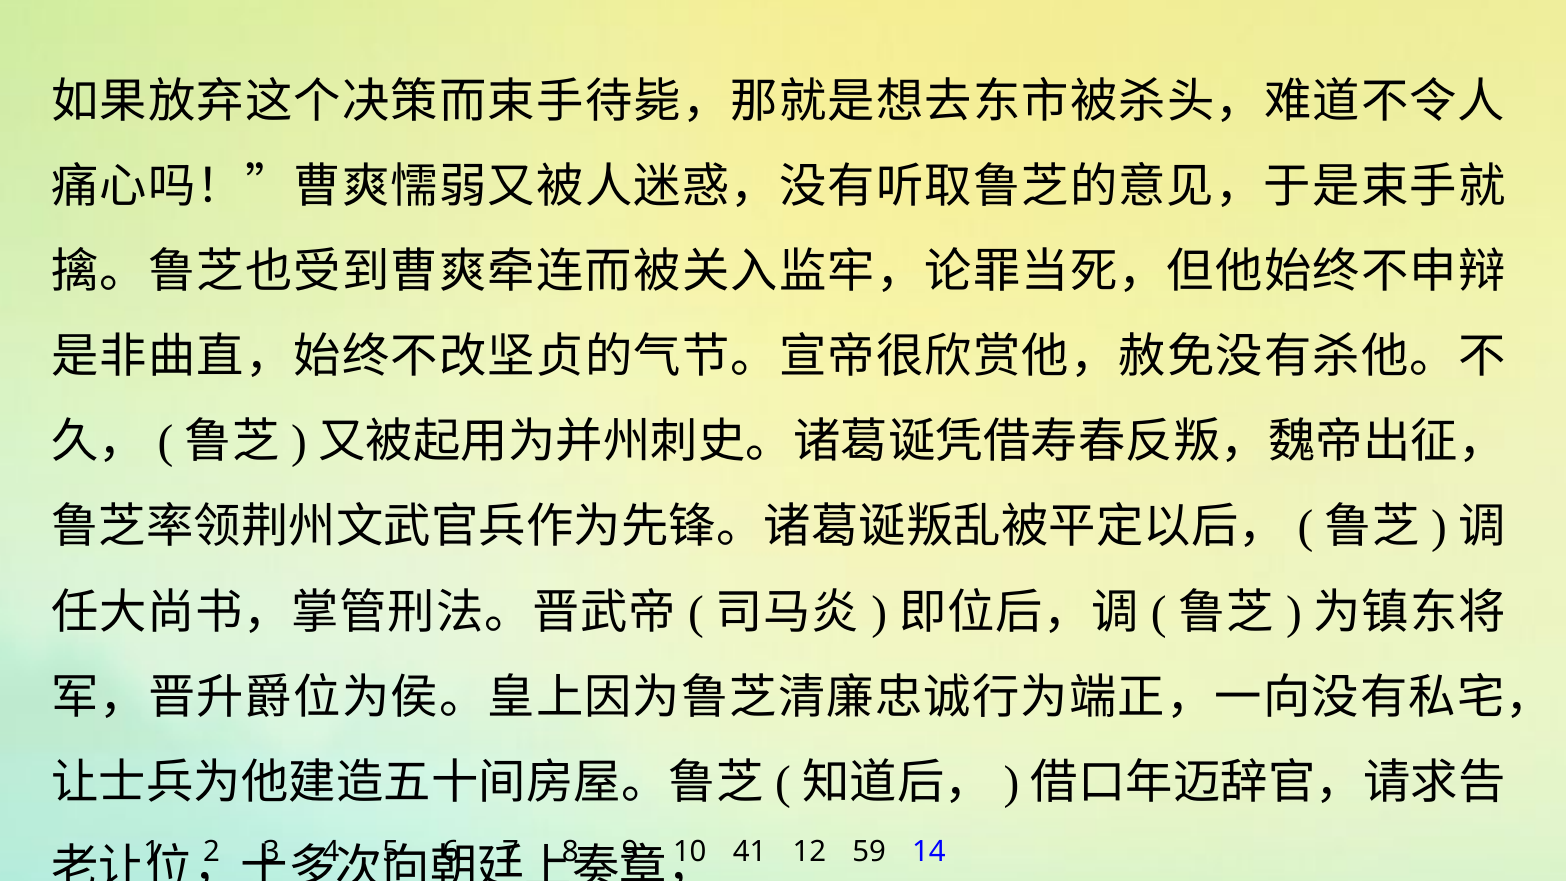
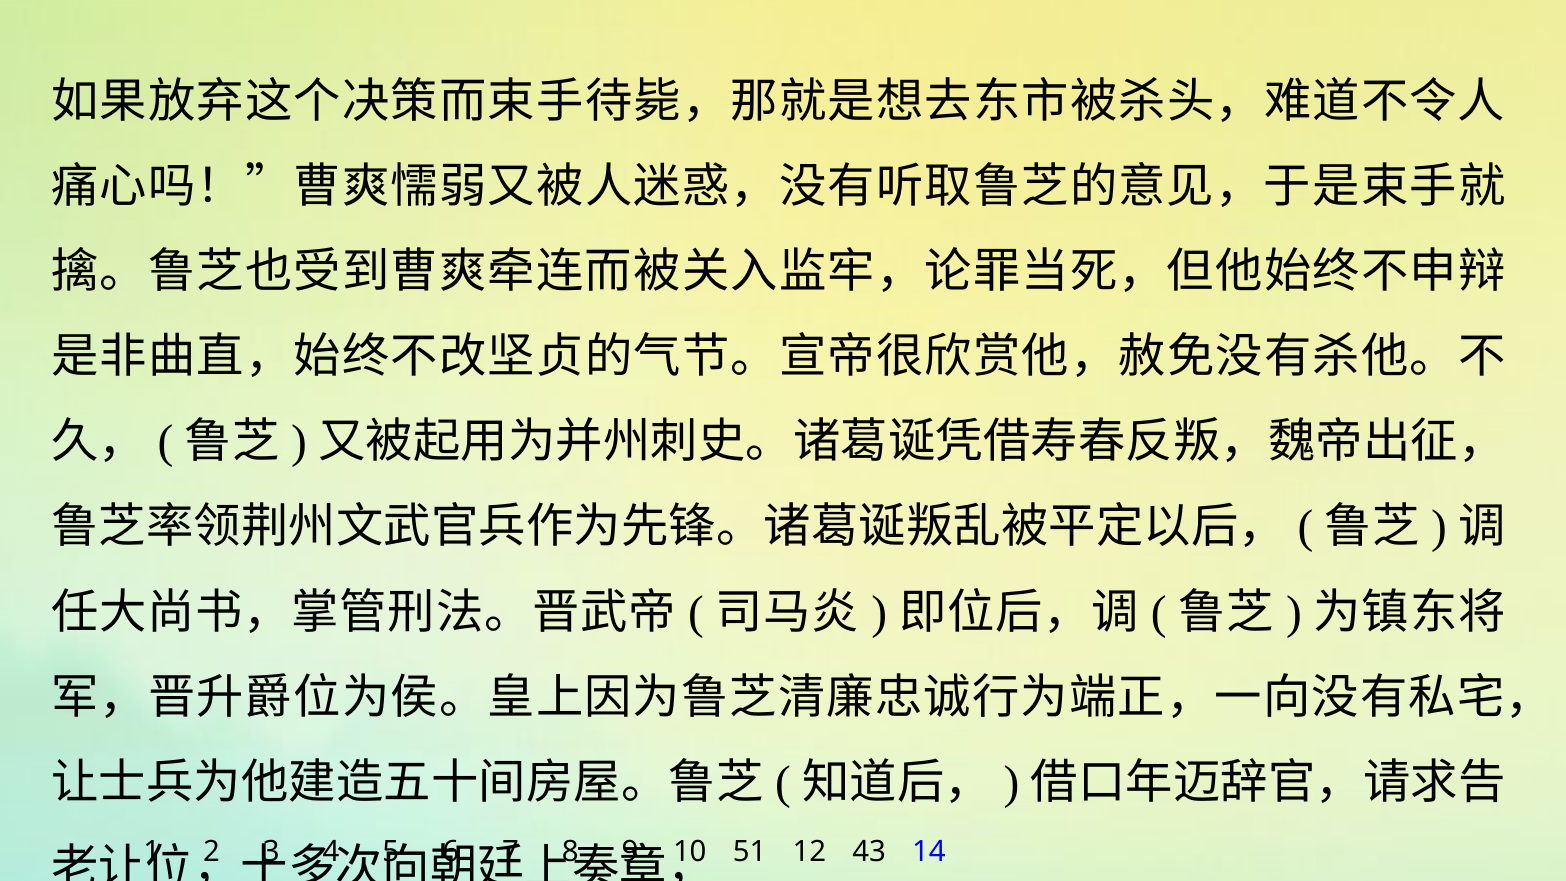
41: 41 -> 51 (750, 852)
59: 59 -> 43 (869, 852)
